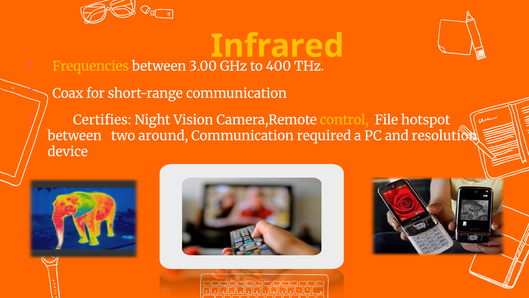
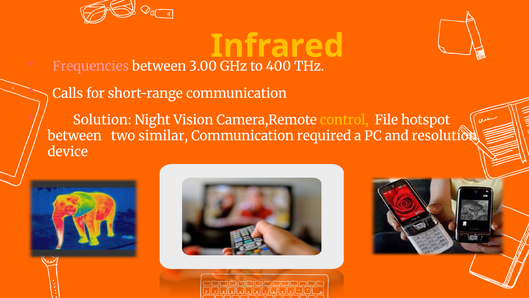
Frequencies colour: yellow -> pink (91, 66)
Coax: Coax -> Calls (68, 93)
Certifies: Certifies -> Solution (102, 120)
around: around -> similar (163, 136)
